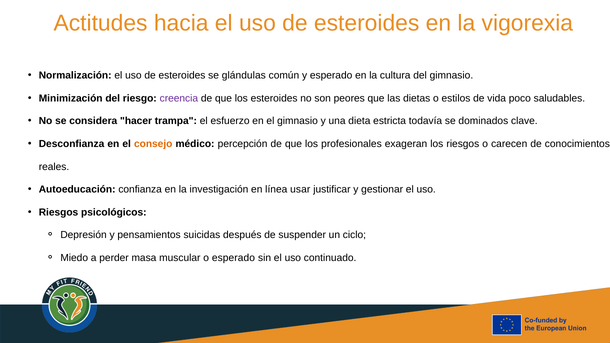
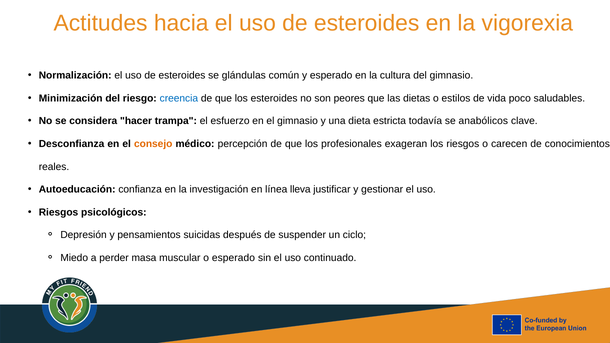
creencia colour: purple -> blue (179, 98)
dominados: dominados -> anabólicos (483, 121)
usar: usar -> lleva (300, 190)
